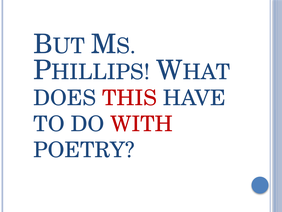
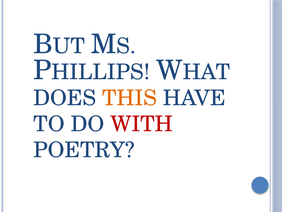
THIS colour: red -> orange (130, 98)
